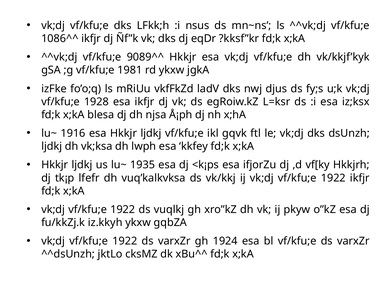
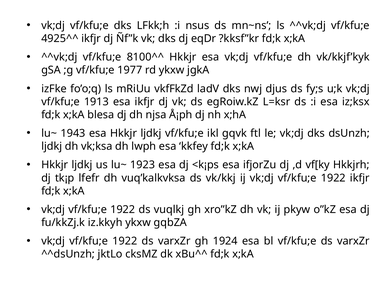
1086^^: 1086^^ -> 4925^^ (60, 38)
9089^^: 9089^^ -> 8100^^ (145, 57)
1981: 1981 -> 1977 (130, 70)
1928: 1928 -> 1913 (96, 102)
1916: 1916 -> 1943 (73, 133)
1935: 1935 -> 1923 (143, 165)
